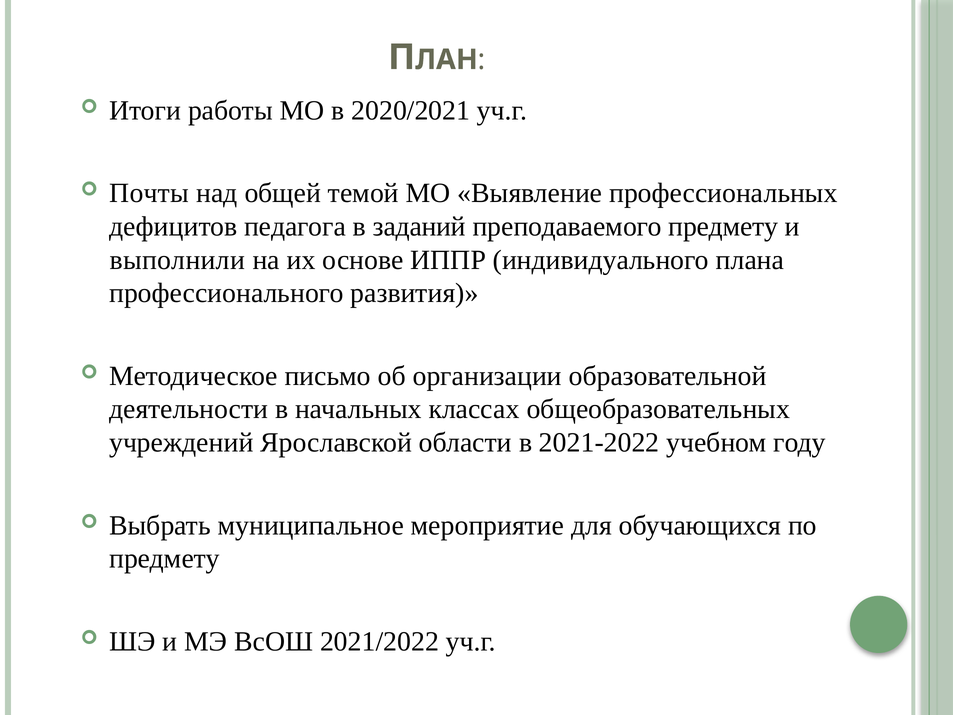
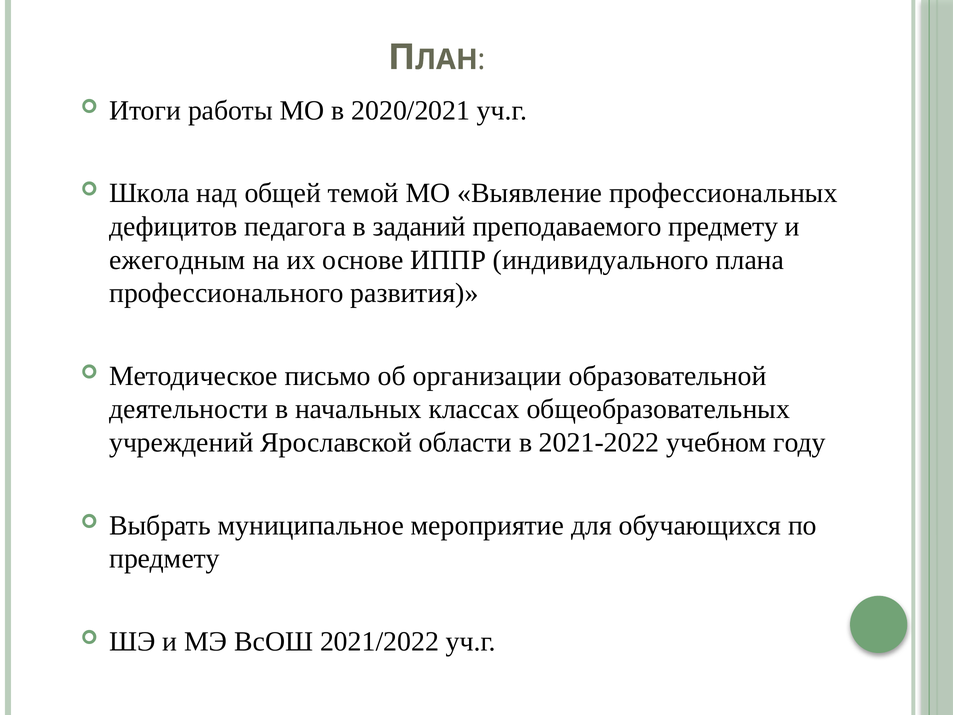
Почты: Почты -> Школа (149, 193)
выполнили: выполнили -> ежегодным (177, 260)
